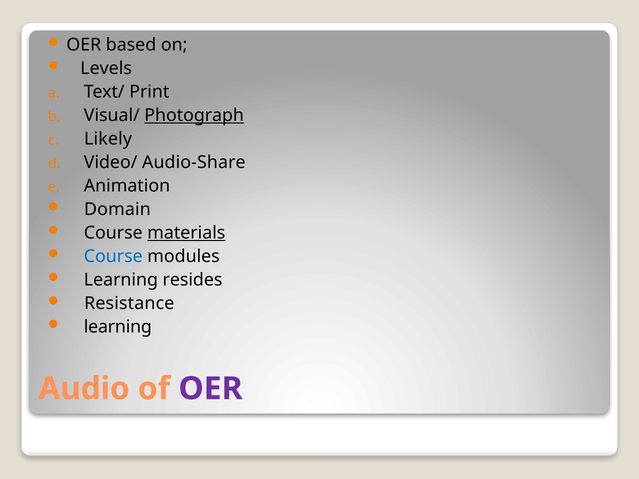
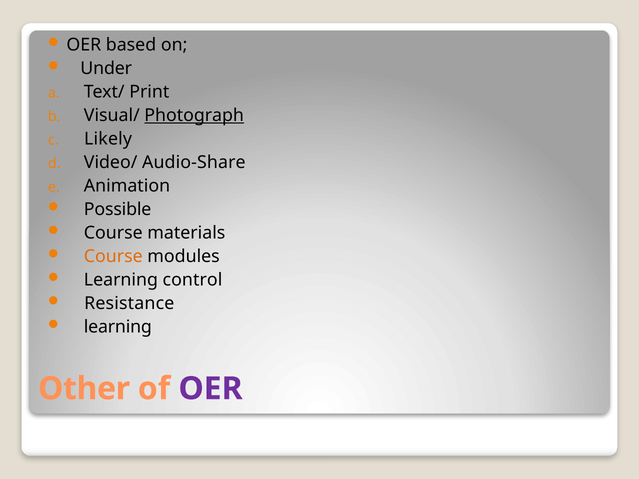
Levels: Levels -> Under (106, 68)
Domain: Domain -> Possible (118, 210)
materials underline: present -> none (186, 233)
Course colour: blue -> orange (113, 257)
resides: resides -> control (192, 280)
Audio: Audio -> Other (84, 389)
